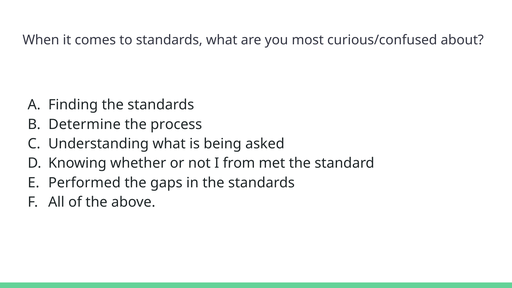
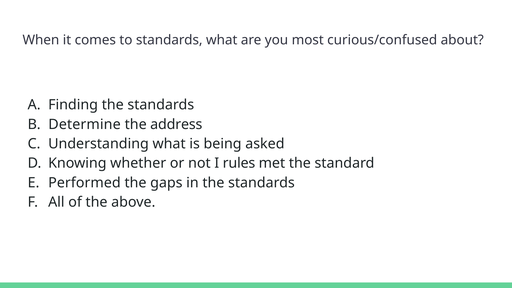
process: process -> address (176, 124)
from: from -> rules (239, 163)
